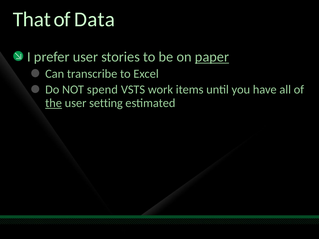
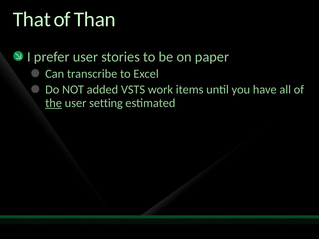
Data: Data -> Than (95, 19)
paper underline: present -> none (212, 57)
spend: spend -> added (102, 90)
